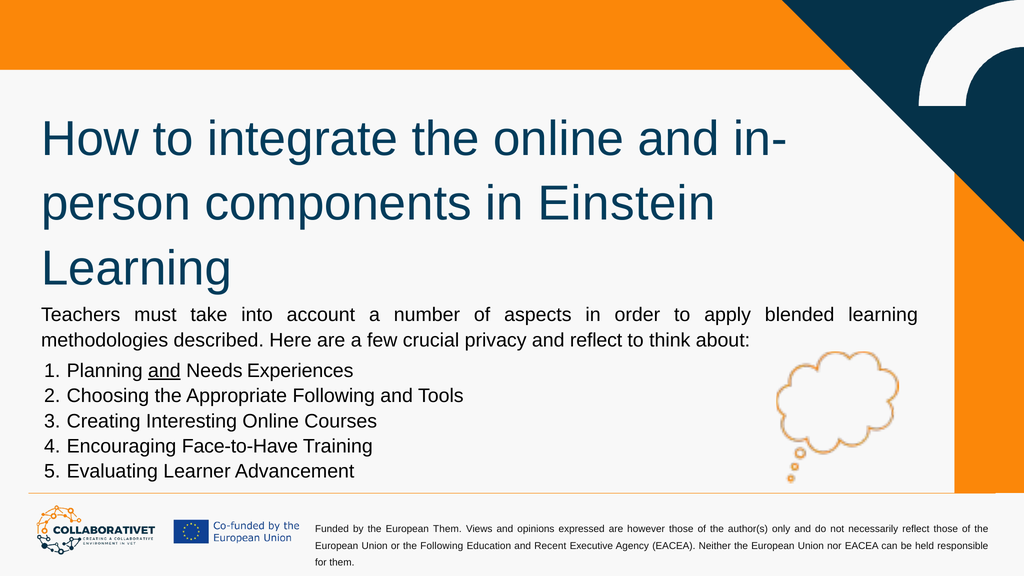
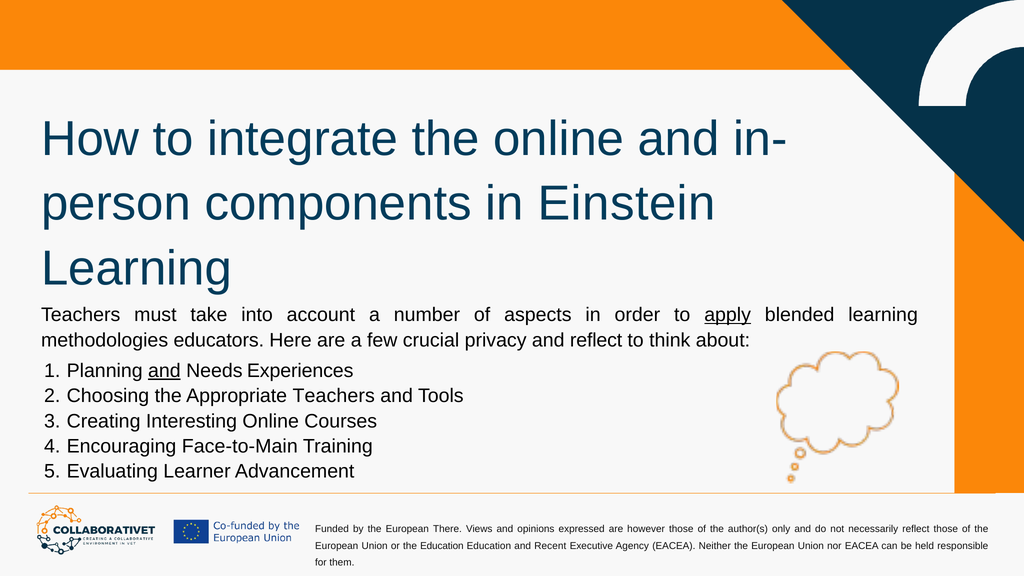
apply underline: none -> present (728, 315)
described: described -> educators (219, 340)
Appropriate Following: Following -> Teachers (334, 396)
Face-to-Have: Face-to-Have -> Face-to-Main (240, 446)
European Them: Them -> There (447, 529)
the Following: Following -> Education (442, 546)
